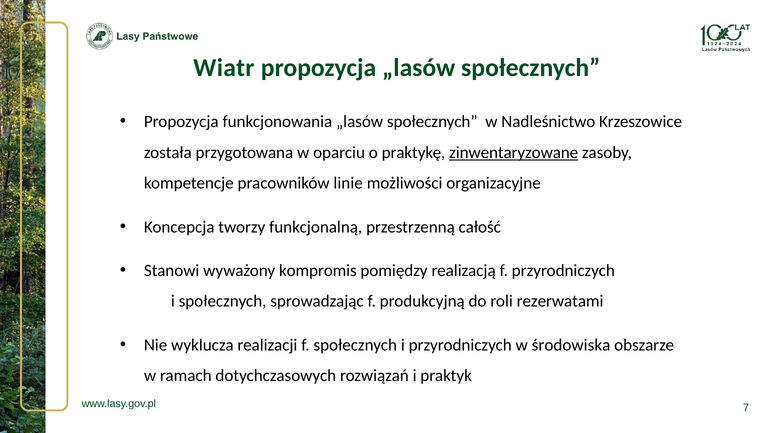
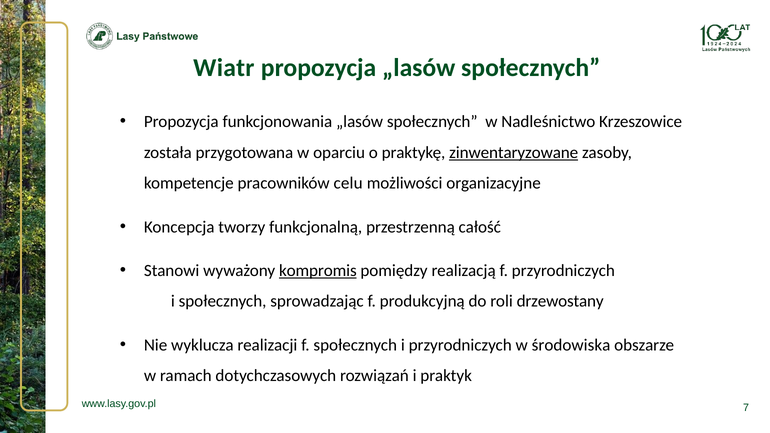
linie: linie -> celu (348, 183)
kompromis underline: none -> present (318, 271)
rezerwatami: rezerwatami -> drzewostany (560, 301)
